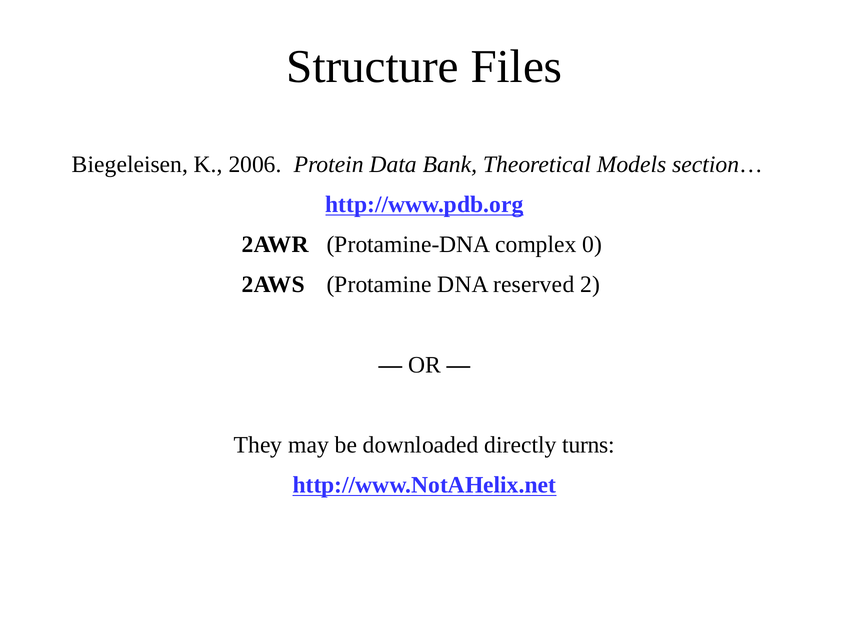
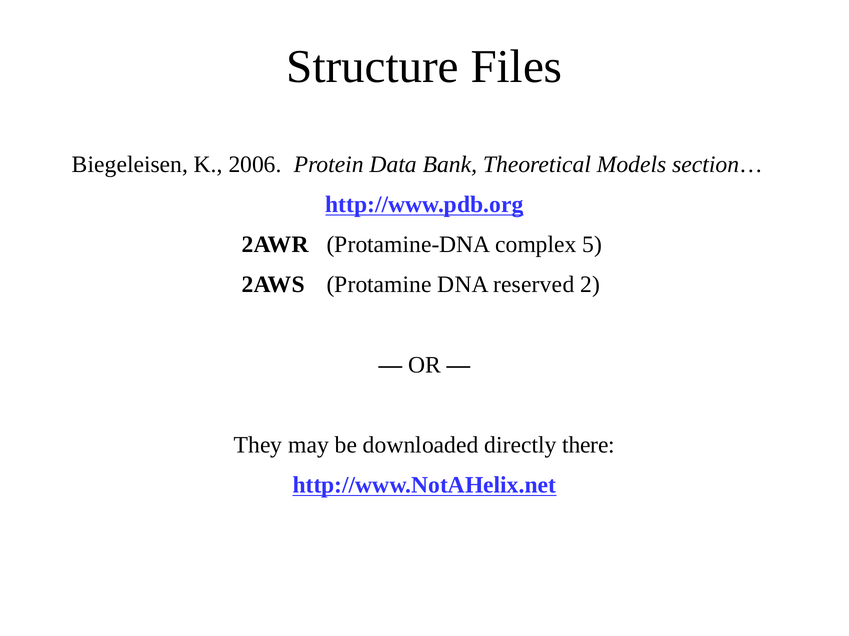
0: 0 -> 5 (592, 245)
turns: turns -> there (589, 445)
